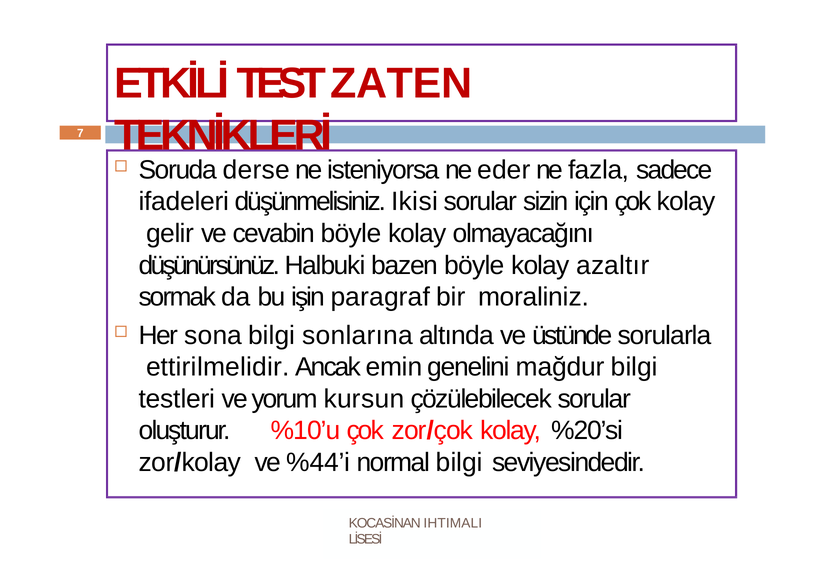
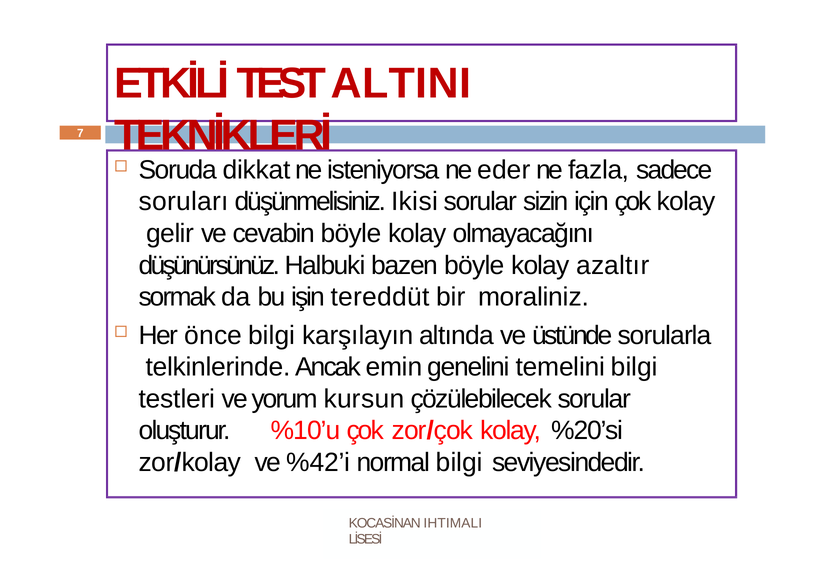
ZATEN: ZATEN -> ALTINI (401, 84)
derse: derse -> dikkat (257, 170)
ifadeleri: ifadeleri -> soruları (184, 202)
paragraf: paragraf -> tereddüt (380, 297)
sona: sona -> önce (213, 335)
sonlarına: sonlarına -> karşılayın (358, 335)
ettirilmelidir: ettirilmelidir -> telkinlerinde (218, 367)
mağdur: mağdur -> temelini (560, 367)
%44’i: %44’i -> %42’i (318, 462)
